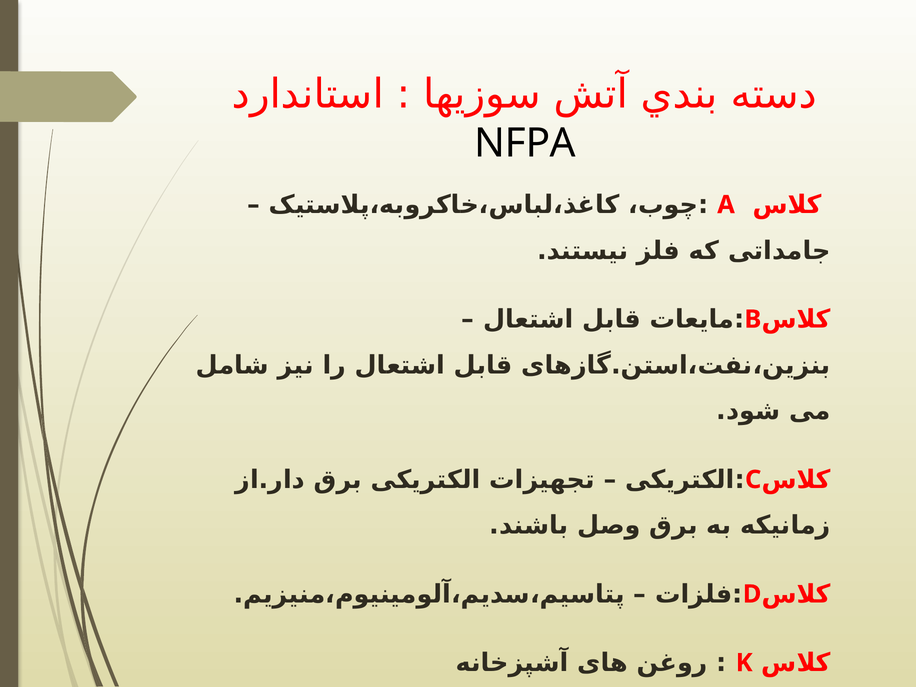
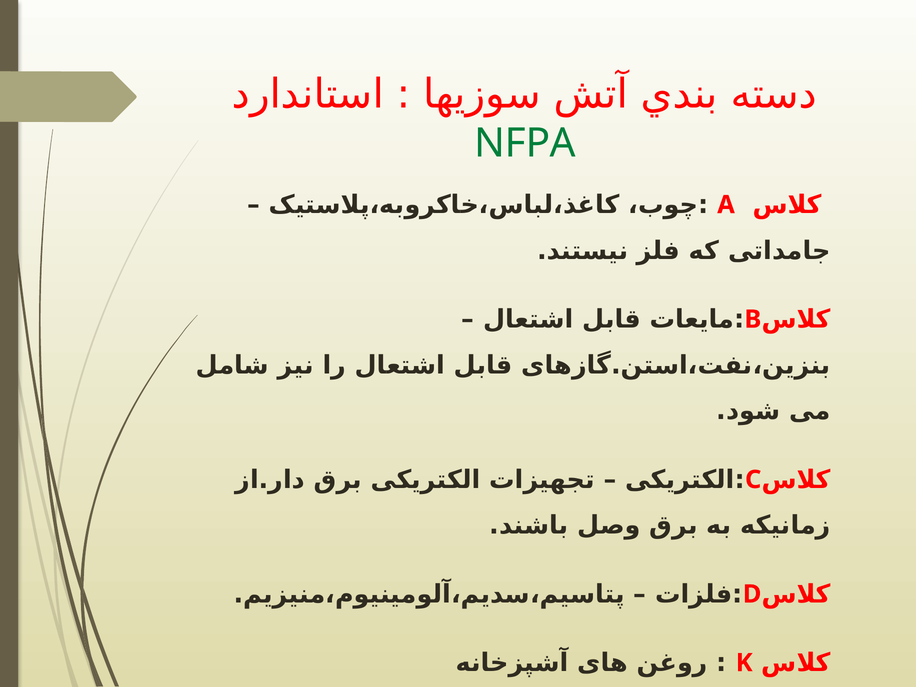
NFPA colour: black -> green (525, 143)
